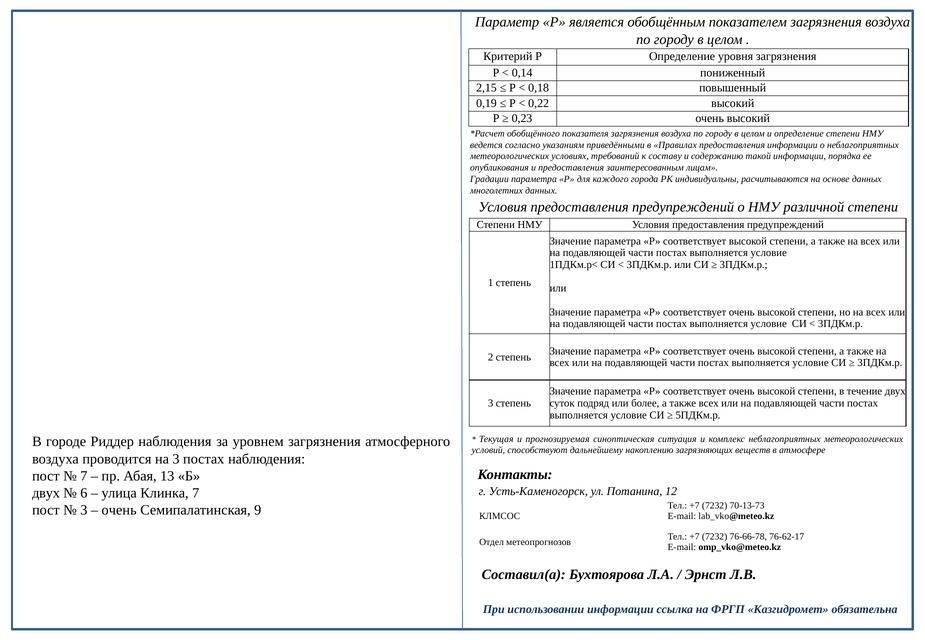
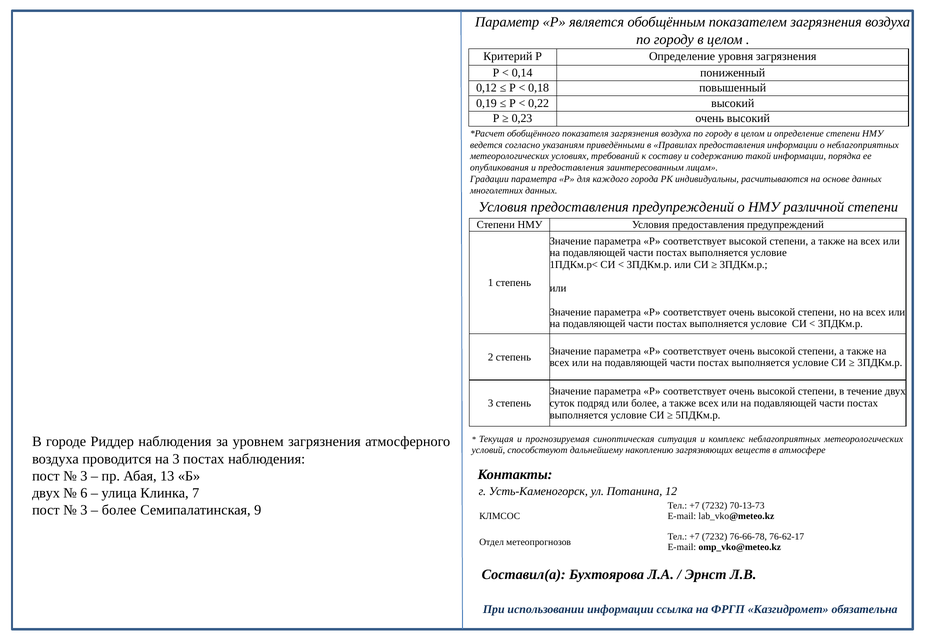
2,15: 2,15 -> 0,12 (486, 88)
7: 7 -> 3 (84, 476)
очень: очень -> более (119, 510)
